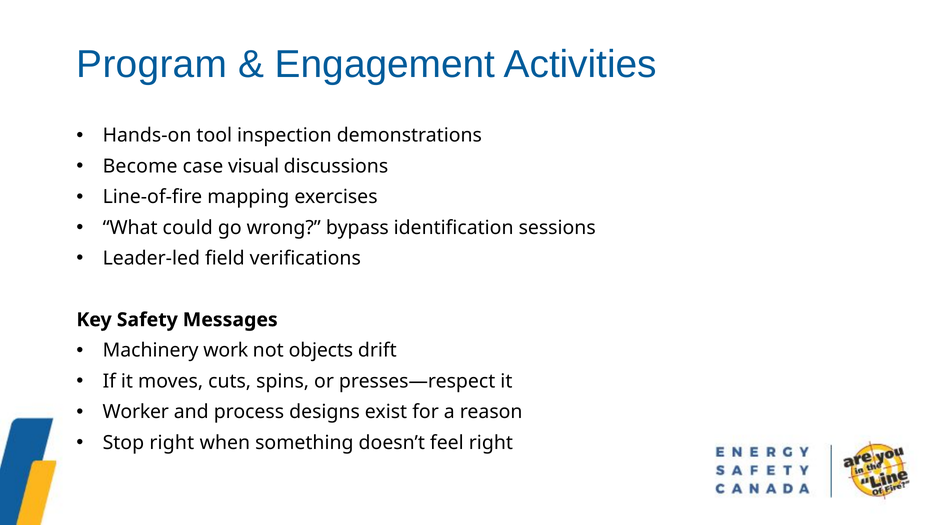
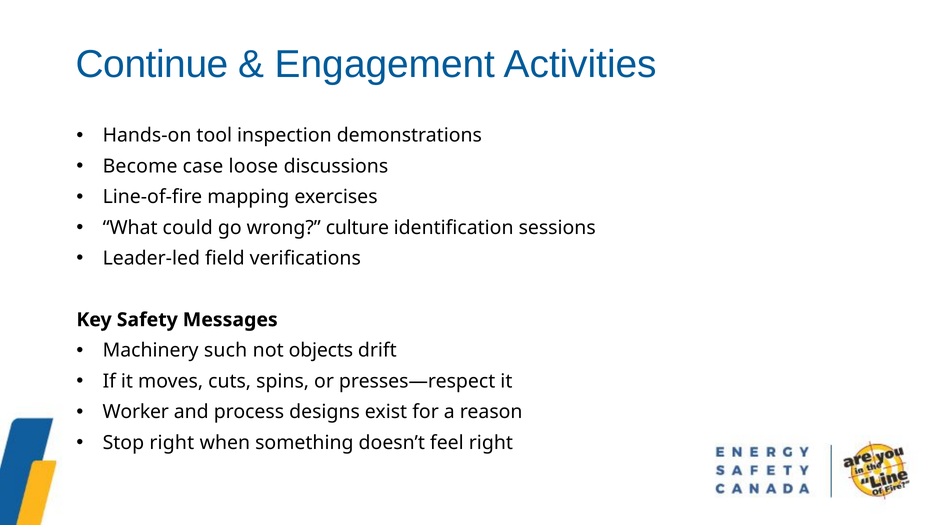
Program: Program -> Continue (152, 64)
visual: visual -> loose (253, 166)
bypass: bypass -> culture (357, 228)
work: work -> such (226, 350)
